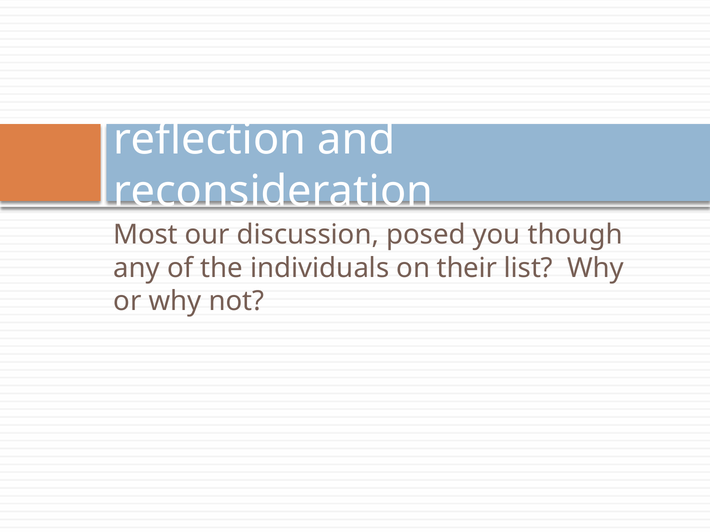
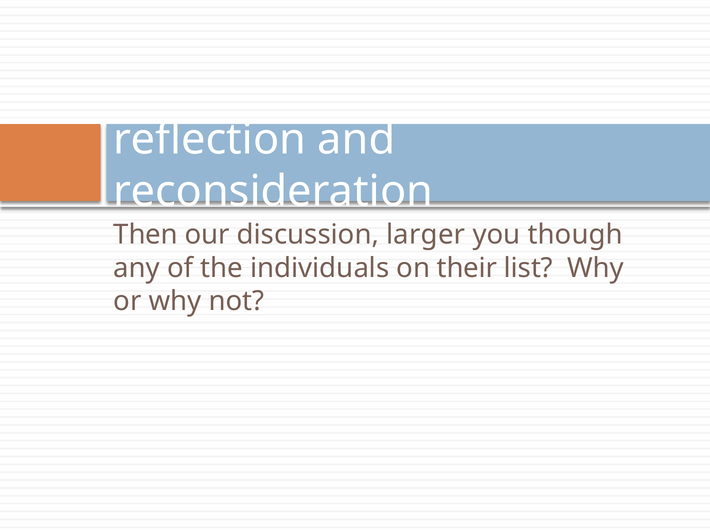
Most: Most -> Then (146, 235)
posed: posed -> larger (426, 235)
